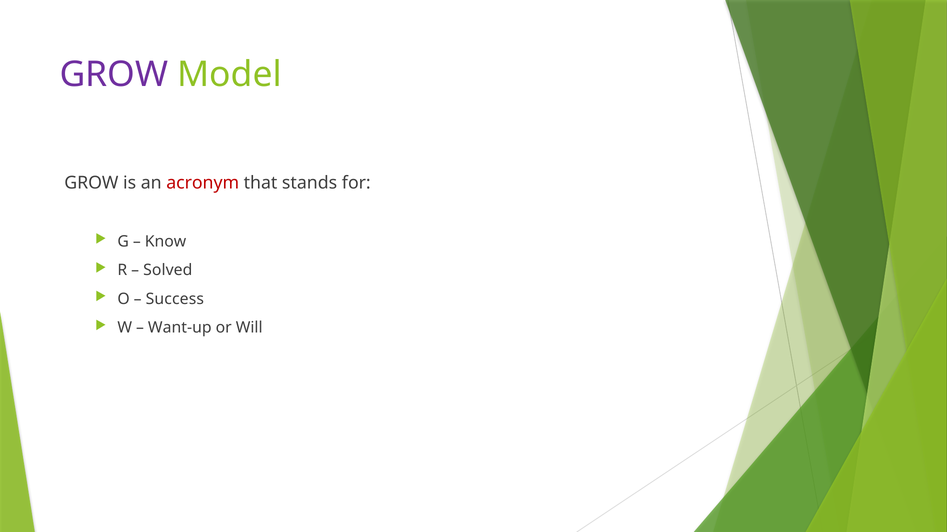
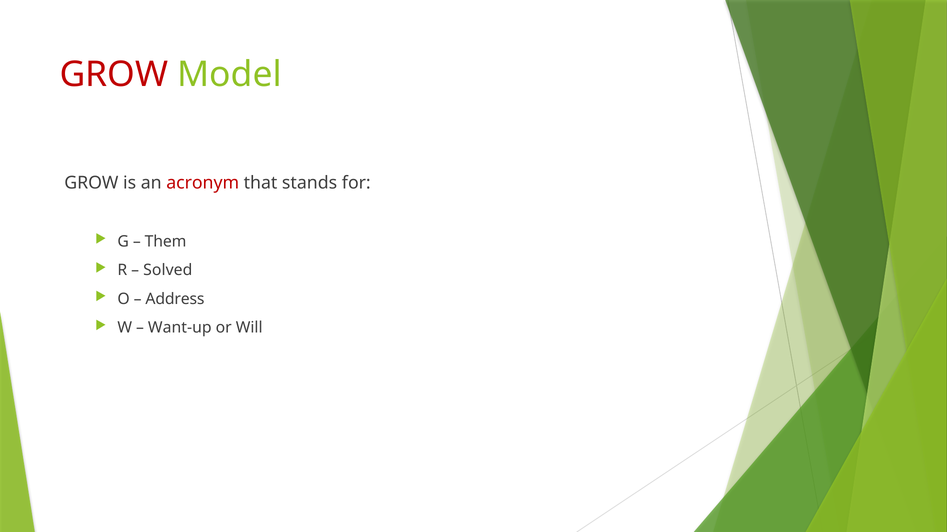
GROW colour: purple -> red (114, 75)
Know: Know -> Them (166, 242)
Success: Success -> Address (175, 299)
